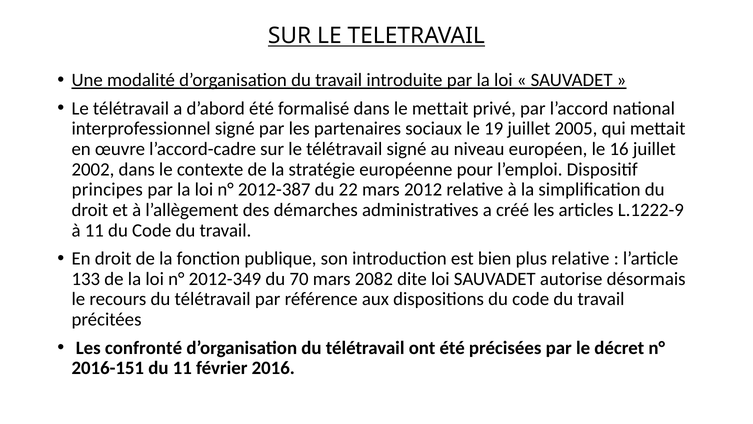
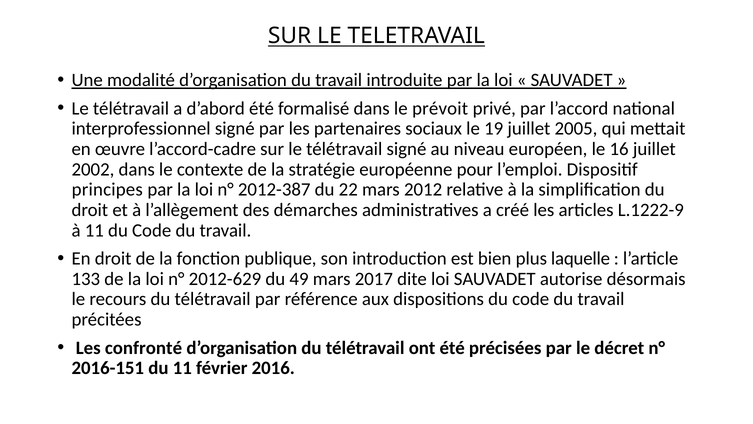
le mettait: mettait -> prévoit (440, 108)
plus relative: relative -> laquelle (580, 258)
2012-349: 2012-349 -> 2012-629 (225, 279)
70: 70 -> 49 (299, 279)
2082: 2082 -> 2017 (374, 279)
